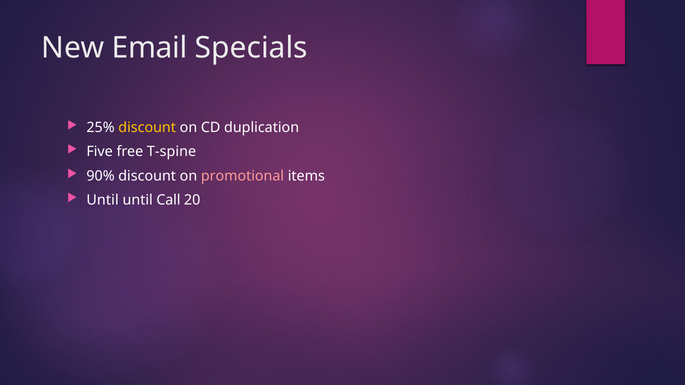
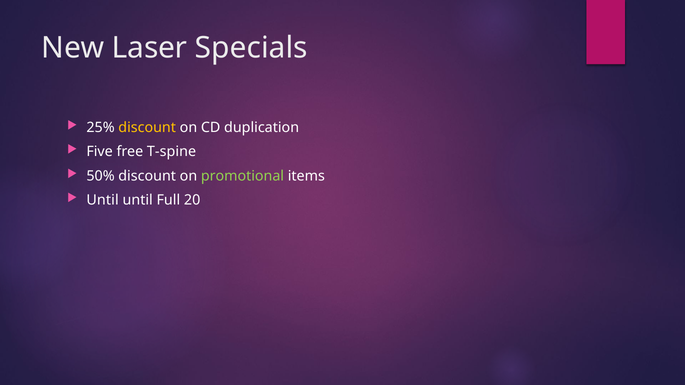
Email: Email -> Laser (150, 48)
90%: 90% -> 50% (101, 176)
promotional colour: pink -> light green (243, 176)
Call: Call -> Full (168, 200)
